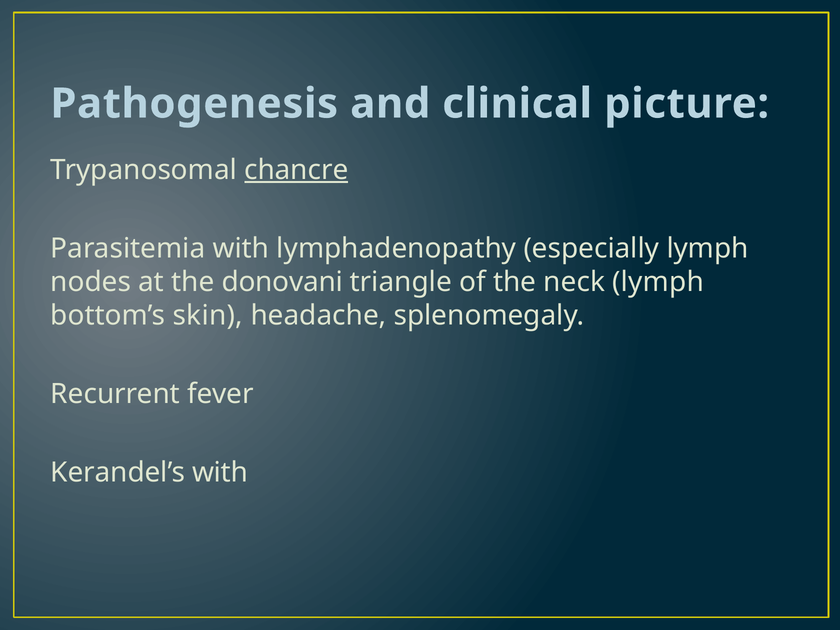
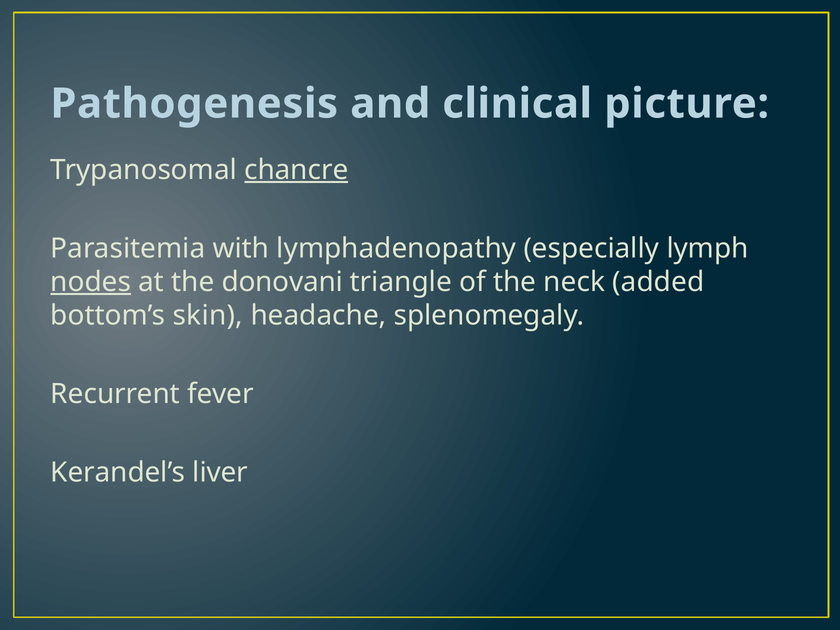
nodes underline: none -> present (91, 282)
neck lymph: lymph -> added (658, 282)
Kerandel’s with: with -> liver (220, 472)
